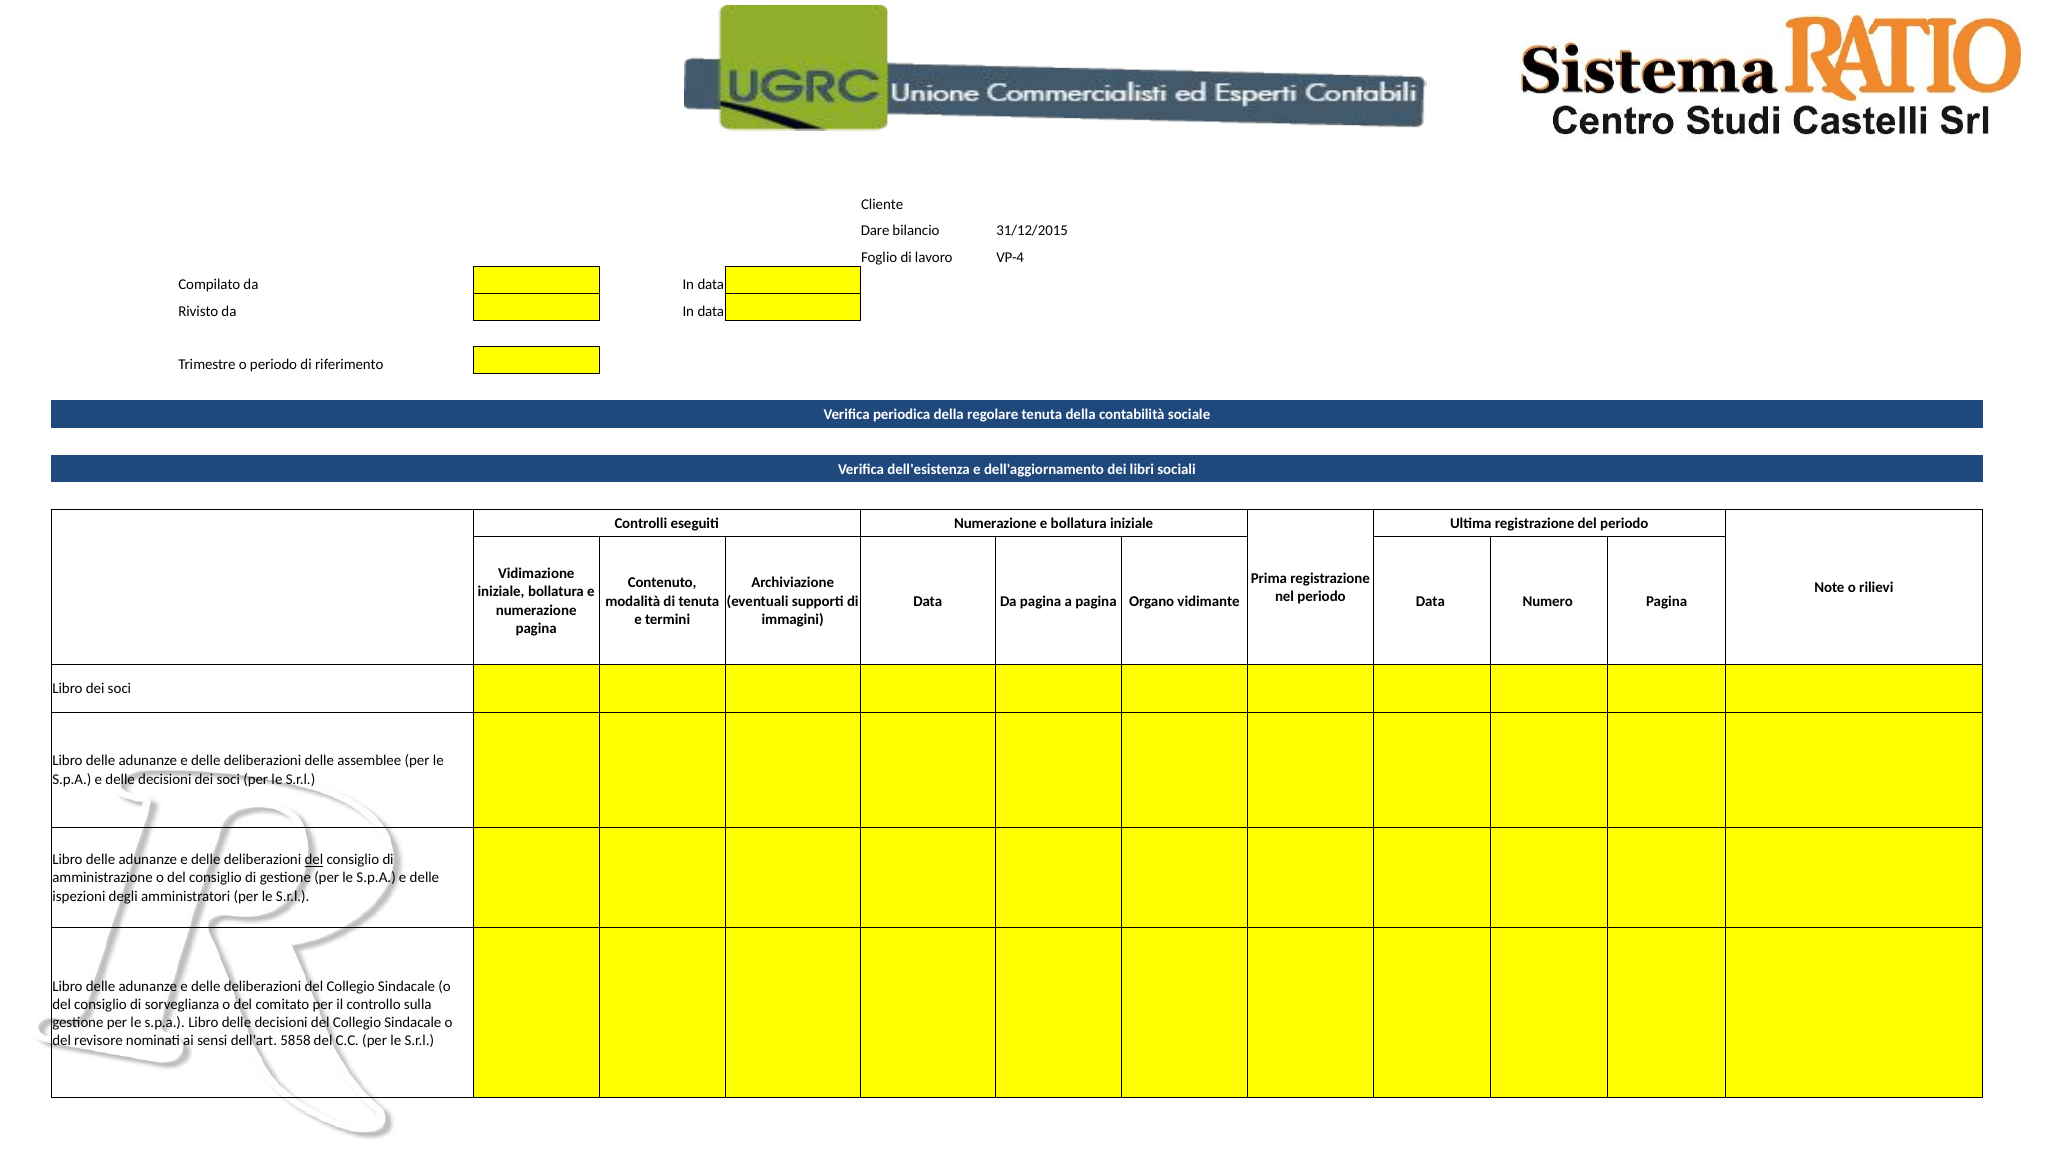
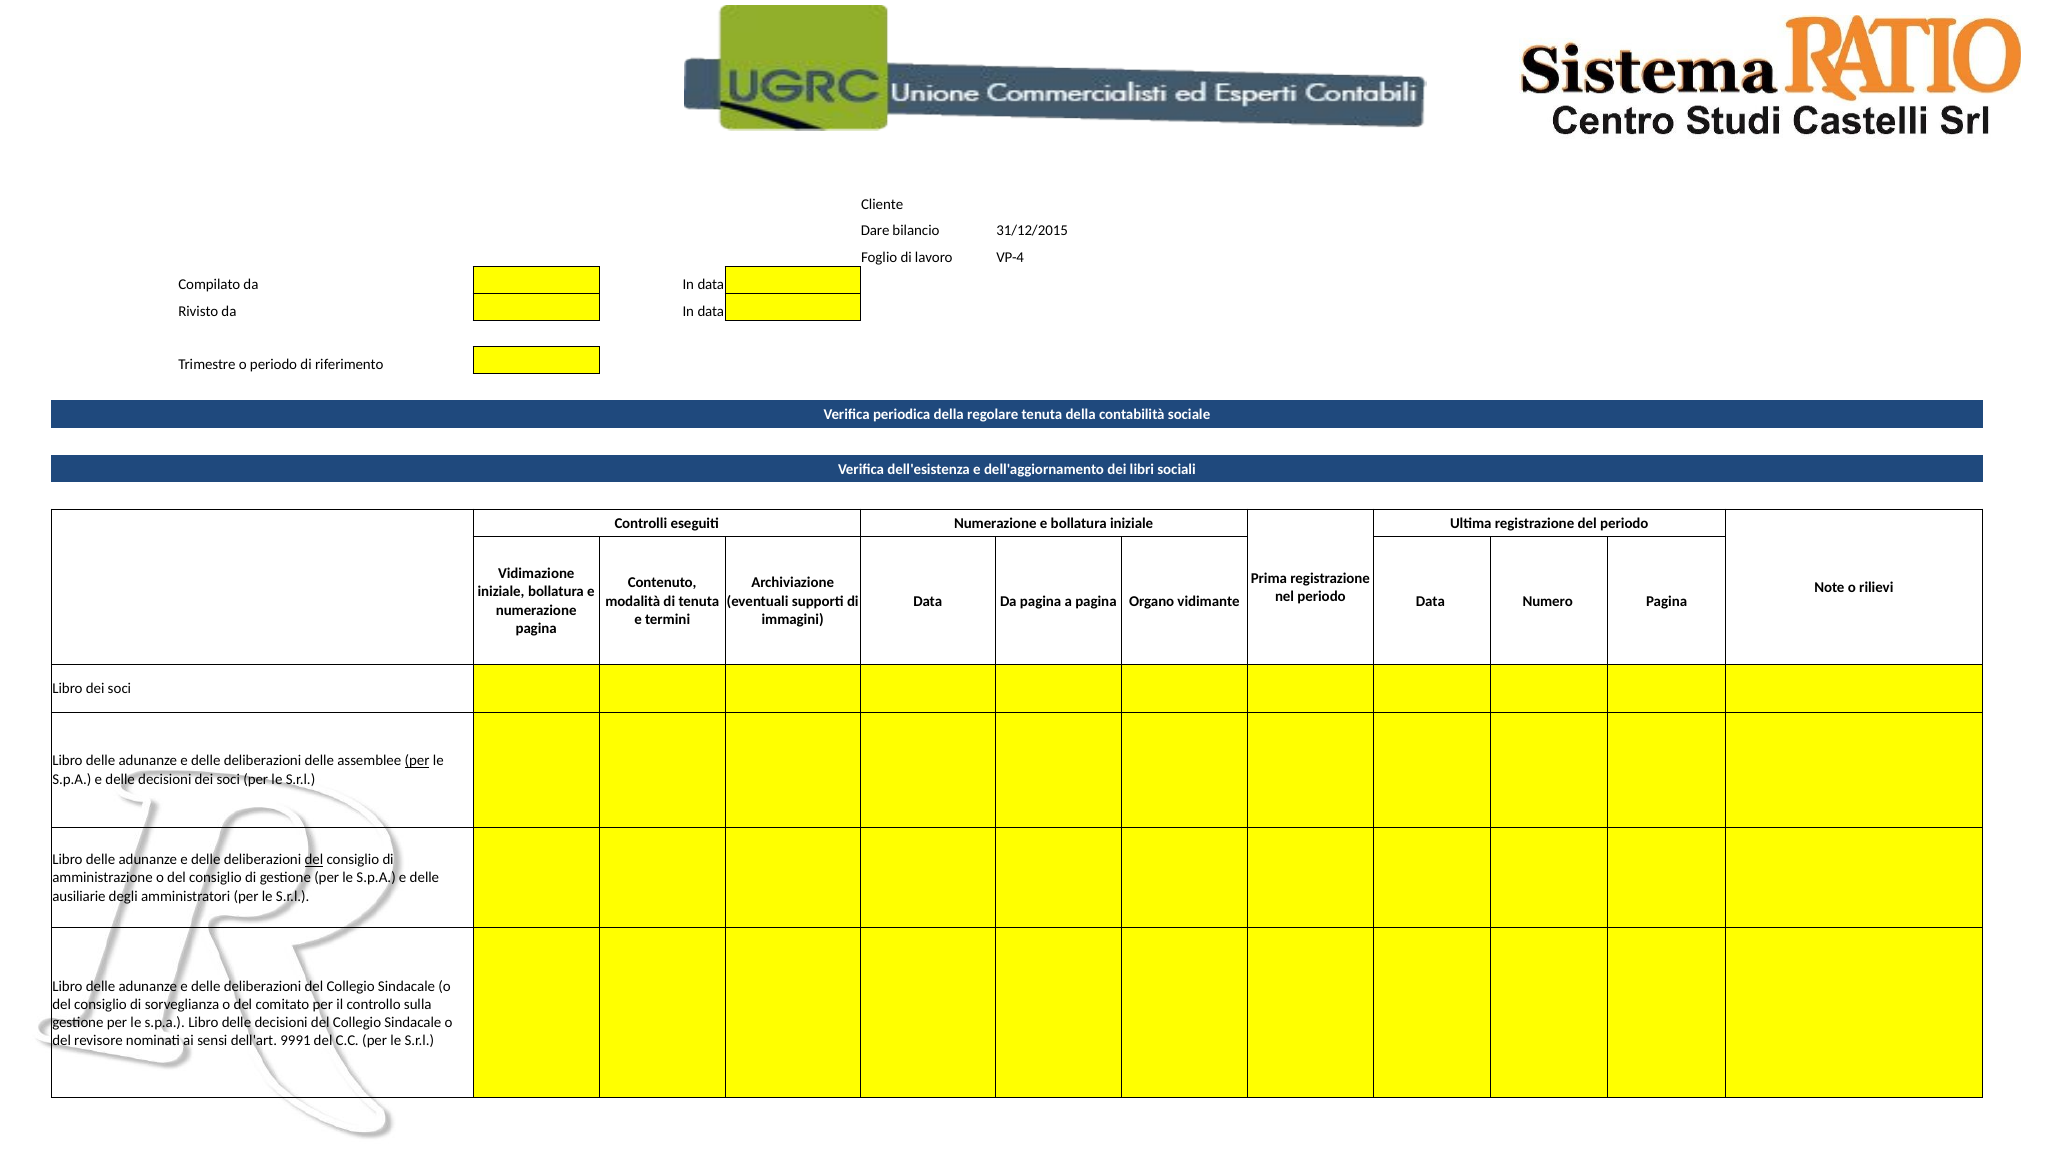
per underline: none -> present (417, 761)
ispezioni: ispezioni -> ausiliarie (79, 896)
5858: 5858 -> 9991 (296, 1040)
